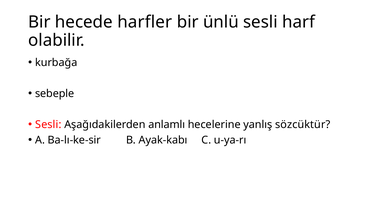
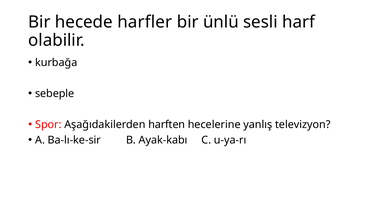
Sesli: Sesli -> Spor (48, 125)
anlamlı: anlamlı -> harften (167, 125)
sözcüktür: sözcüktür -> televizyon (303, 125)
